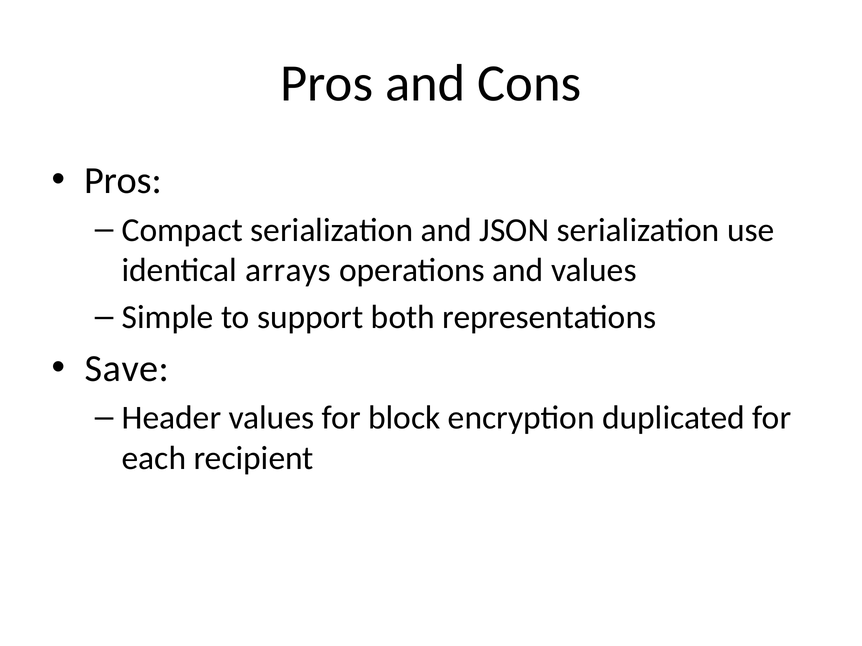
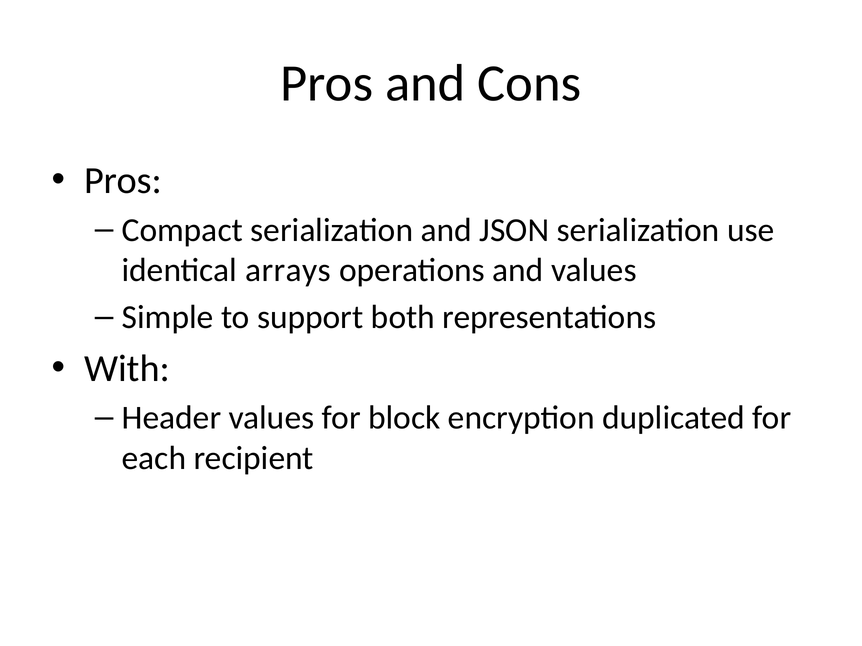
Save: Save -> With (127, 369)
